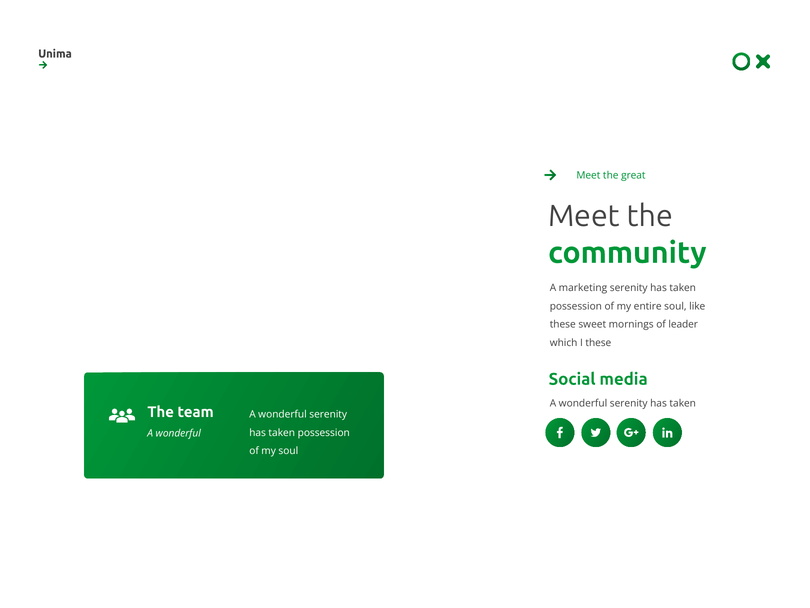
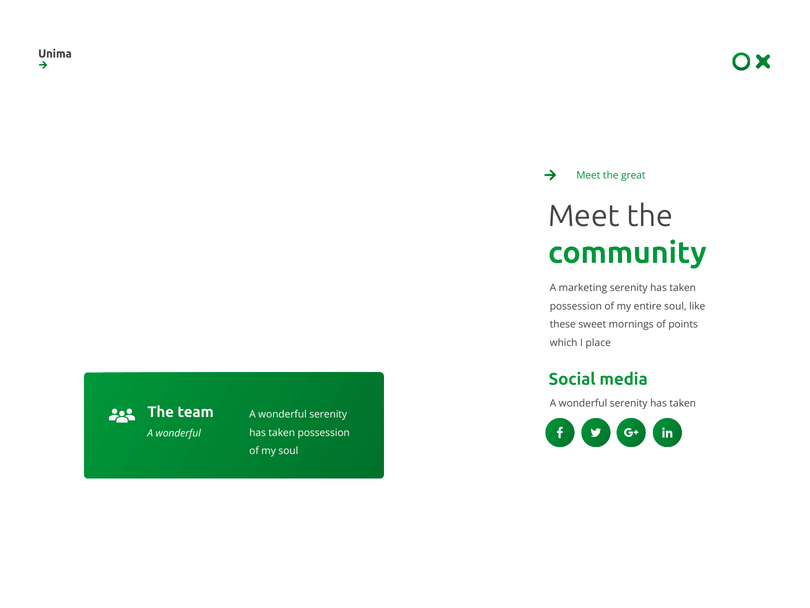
leader: leader -> points (683, 324)
I these: these -> place (598, 343)
